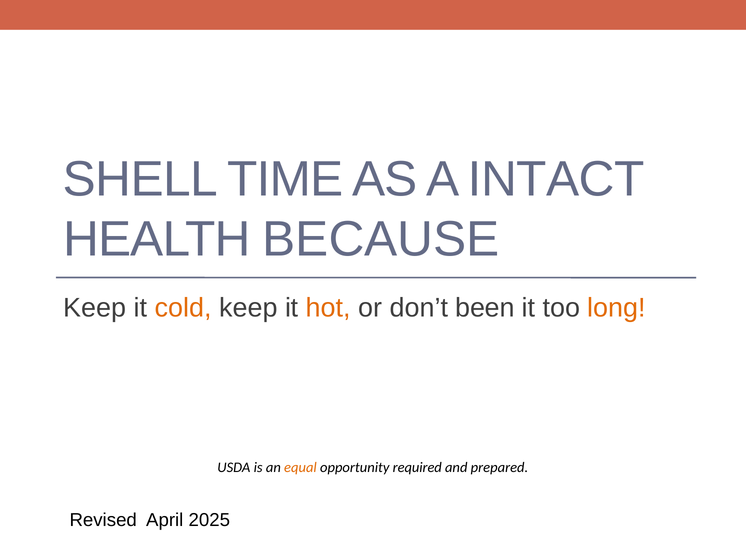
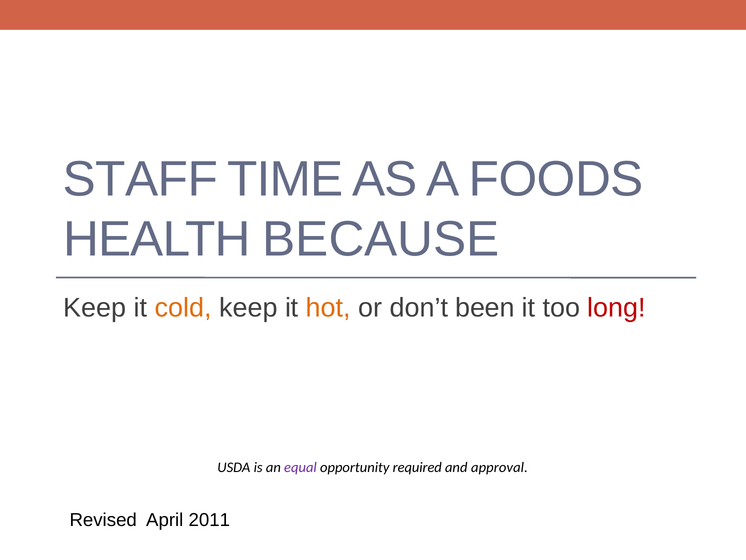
SHELL: SHELL -> STAFF (140, 179)
INTACT: INTACT -> FOODS (556, 179)
long colour: orange -> red (617, 308)
equal colour: orange -> purple (300, 467)
prepared: prepared -> approval (499, 467)
2025: 2025 -> 2011 (209, 520)
